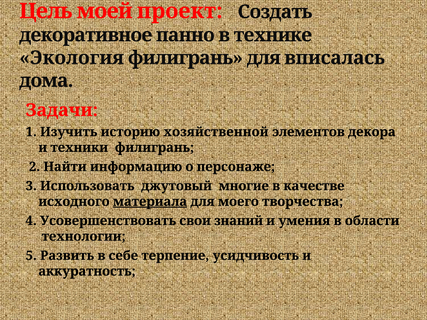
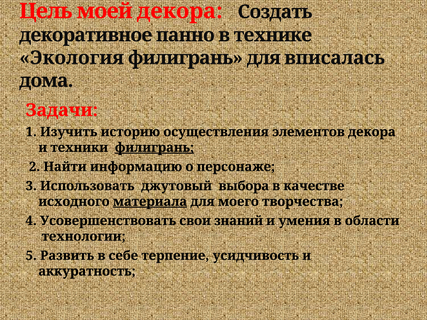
моей проект: проект -> декора (180, 11)
хозяйственной: хозяйственной -> осуществления (216, 132)
филигрань underline: none -> present (154, 148)
многие: многие -> выбора (244, 186)
